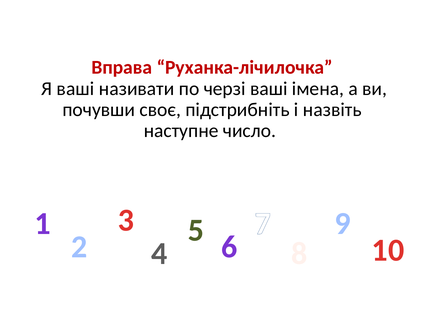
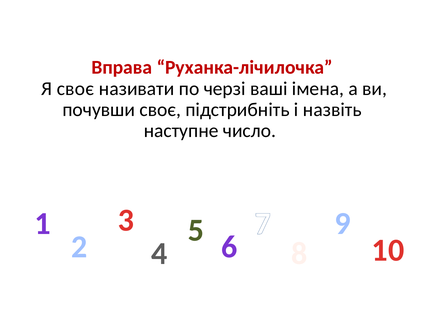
Я ваші: ваші -> своє (75, 89)
